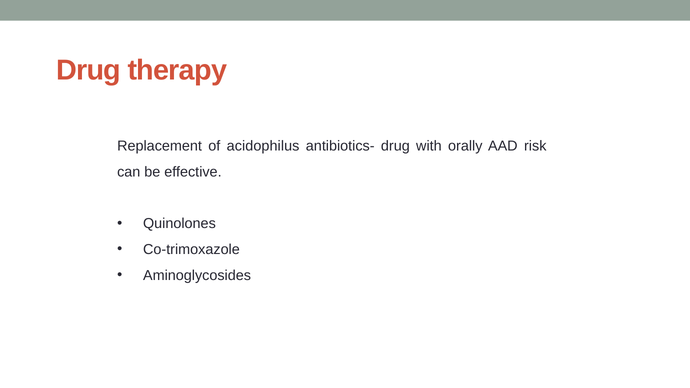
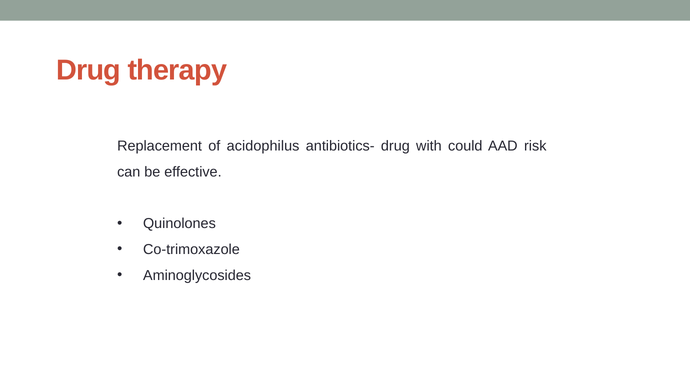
orally: orally -> could (465, 146)
